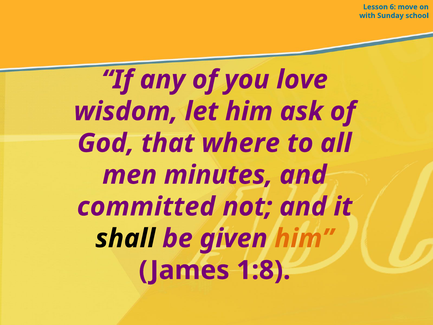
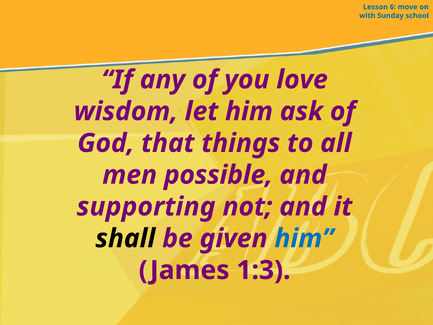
where: where -> things (241, 143)
minutes: minutes -> possible (218, 175)
committed: committed -> supporting (146, 207)
him colour: orange -> blue (304, 238)
1:8: 1:8 -> 1:3 (263, 270)
